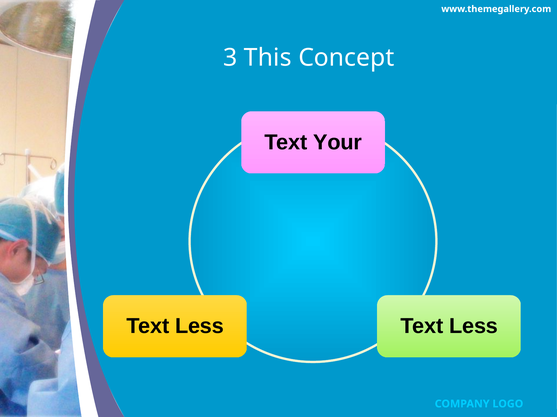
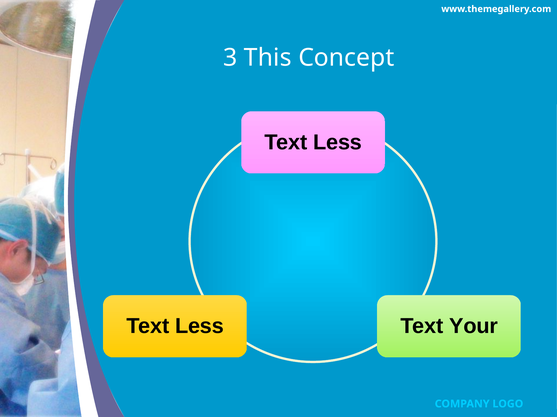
Your: Your -> Less (338, 142)
Less: Less -> Your (474, 327)
